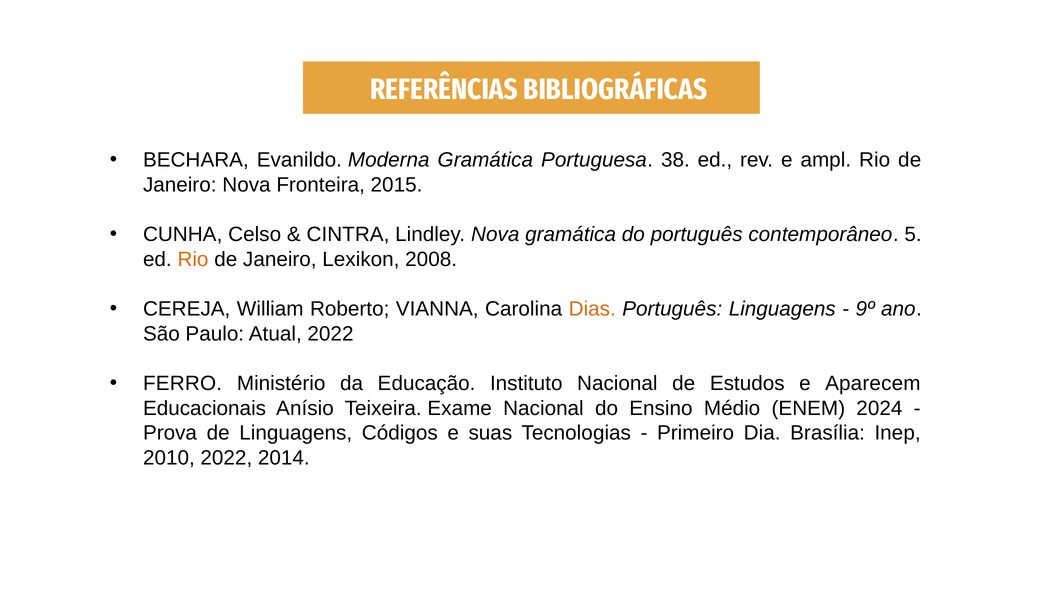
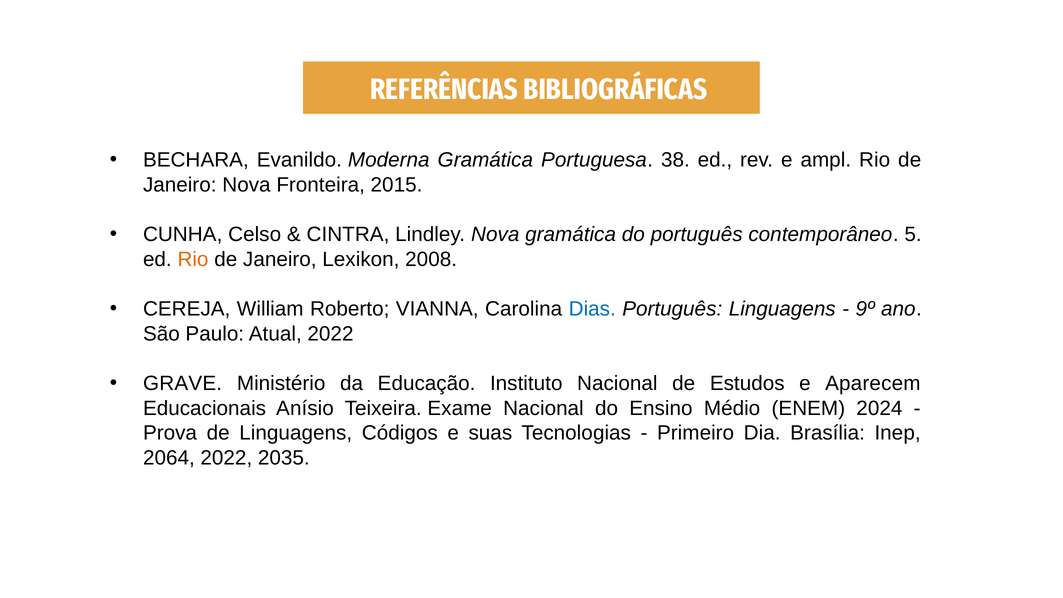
Dias colour: orange -> blue (592, 309)
FERRO: FERRO -> GRAVE (183, 383)
2010: 2010 -> 2064 (169, 458)
2014: 2014 -> 2035 (284, 458)
